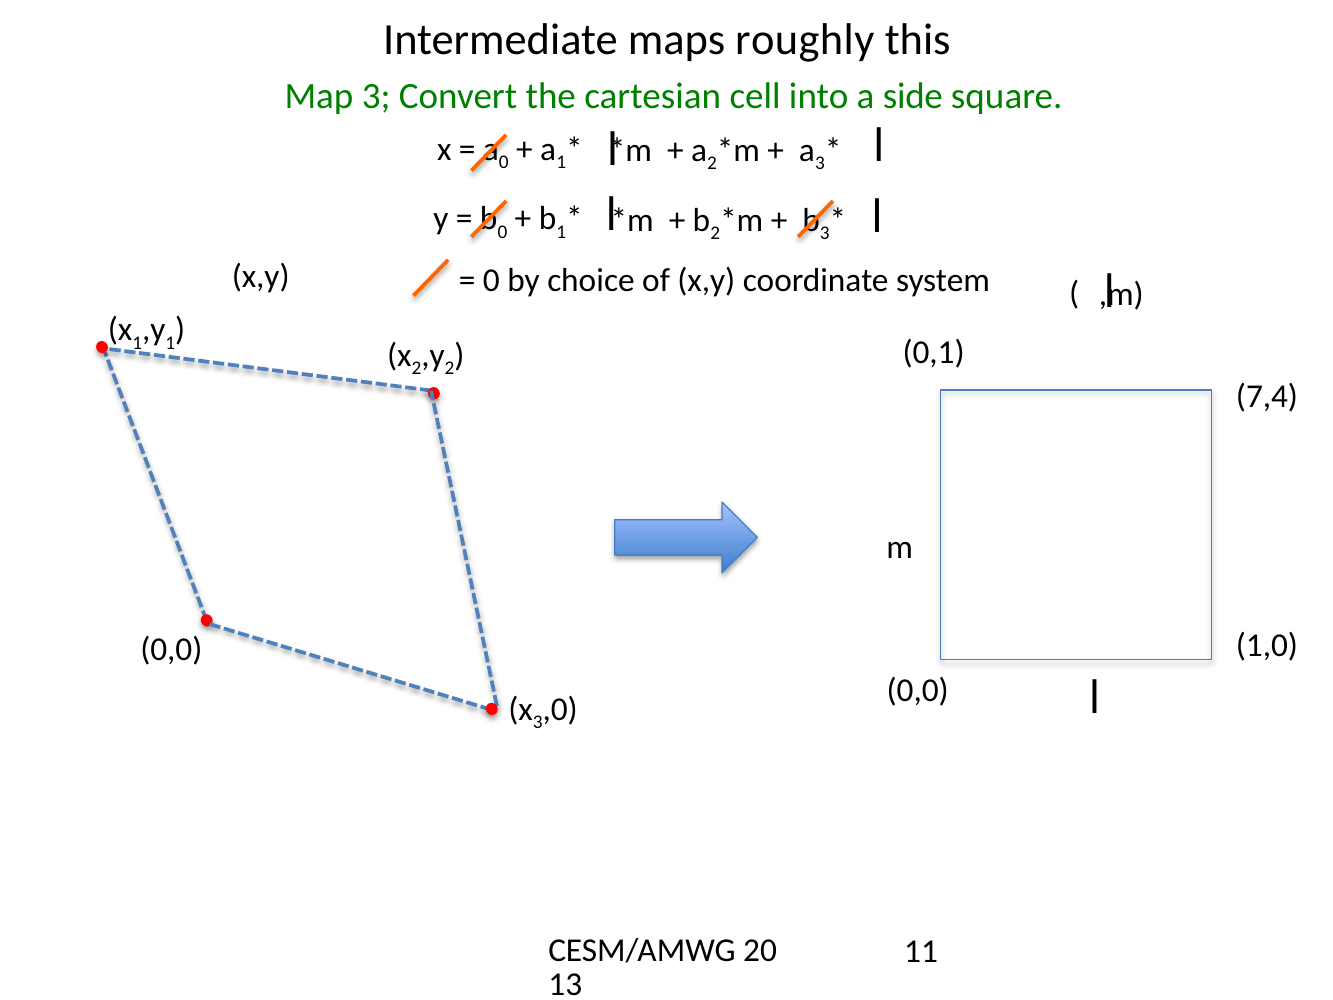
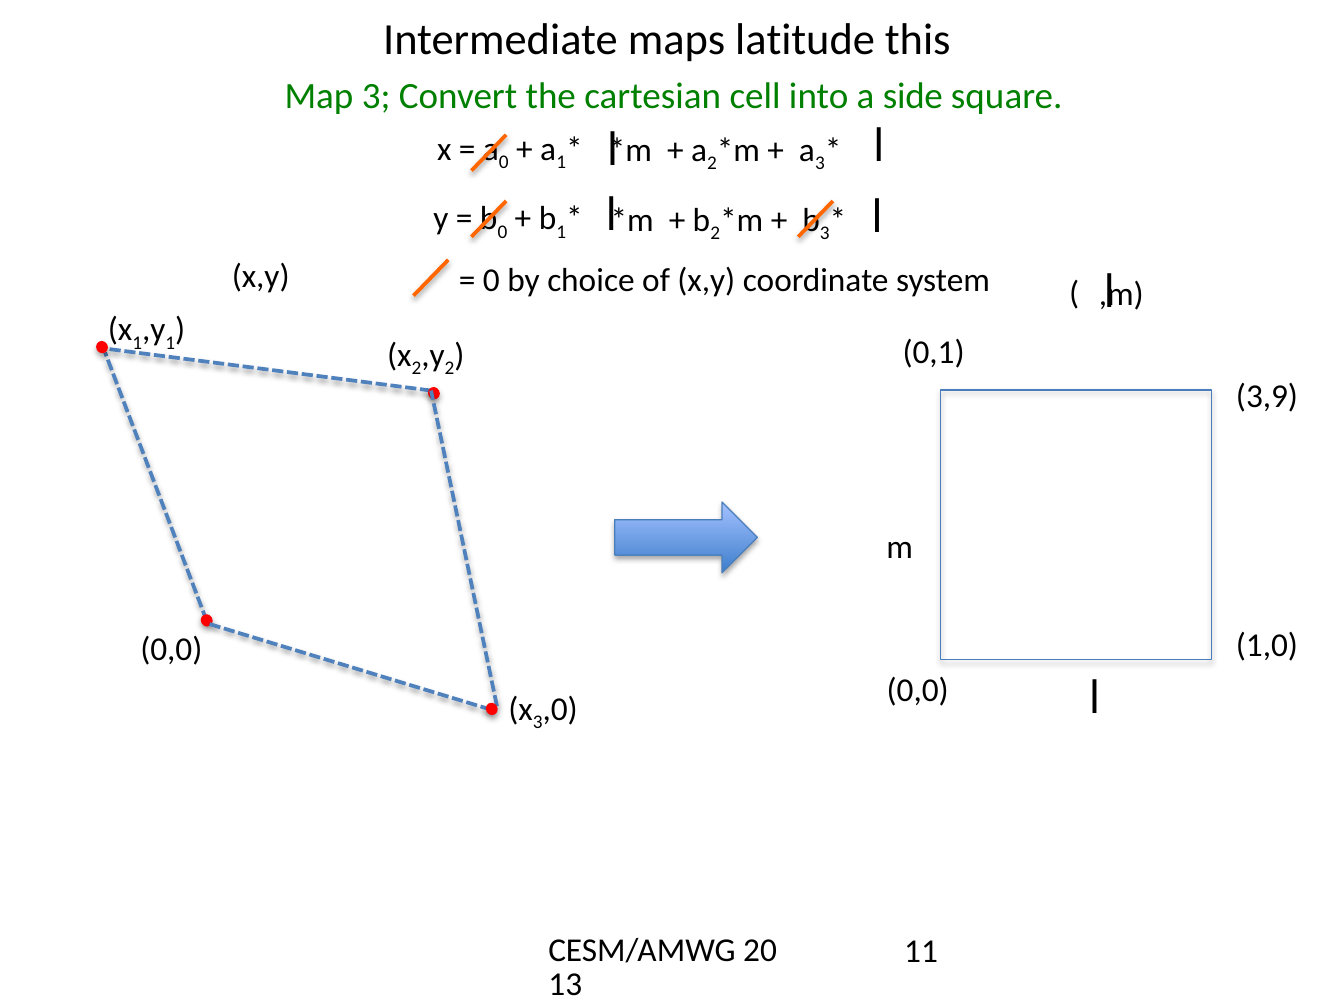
roughly: roughly -> latitude (805, 40)
7,4: 7,4 -> 3,9 (1267, 396)
